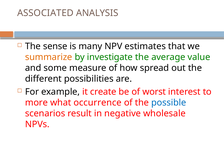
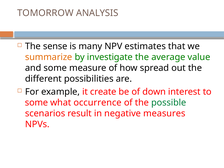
ASSOCIATED: ASSOCIATED -> TOMORROW (45, 13)
worst: worst -> down (154, 92)
more: more -> some (36, 103)
possible colour: blue -> green (169, 103)
wholesale: wholesale -> measures (164, 114)
